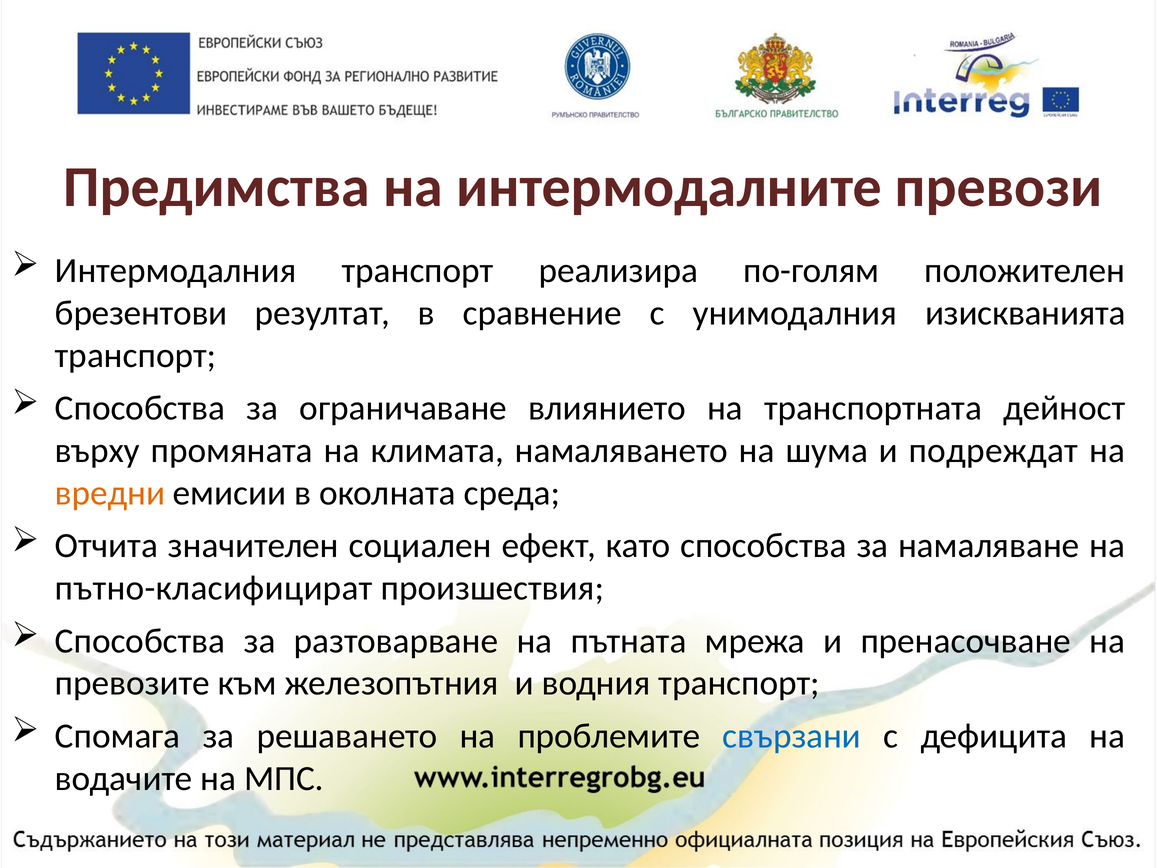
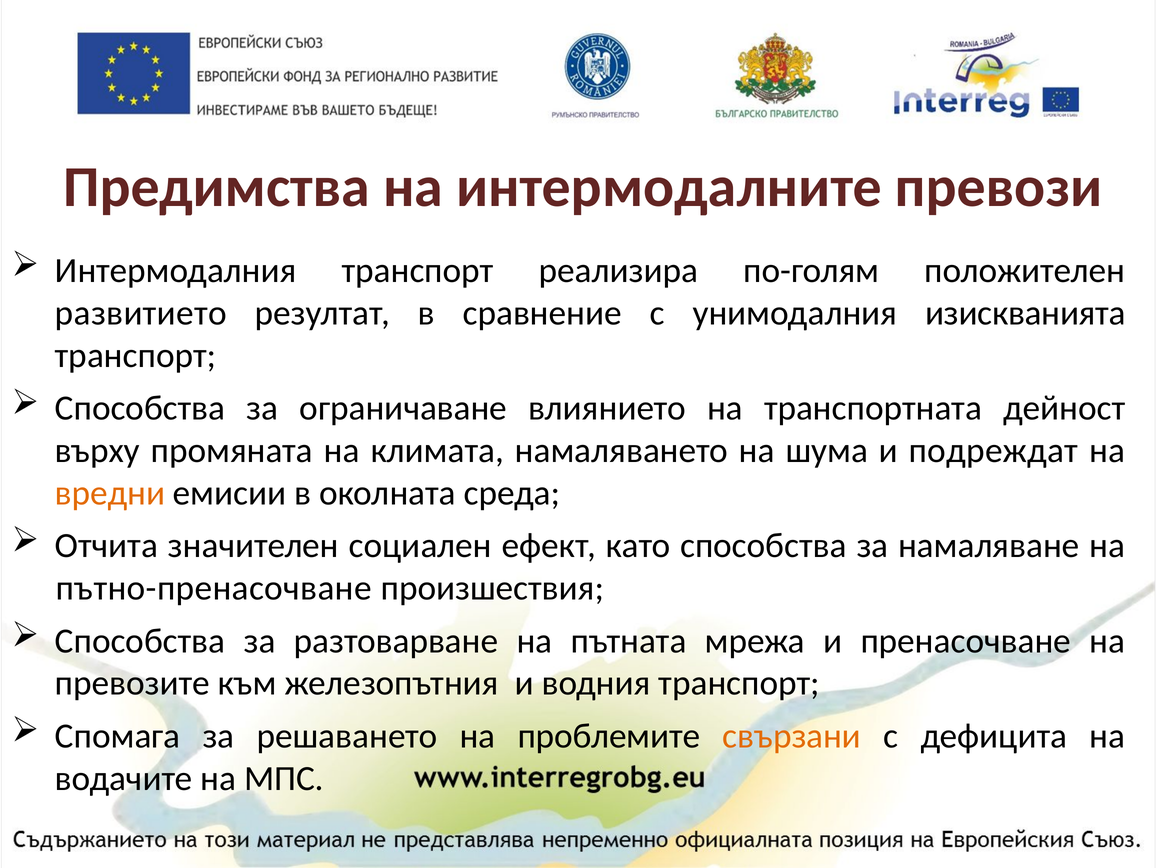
брезентови: брезентови -> развитието (141, 313)
пътно-класифицират: пътно-класифицират -> пътно-пренасочване (214, 588)
свързани colour: blue -> orange (792, 736)
